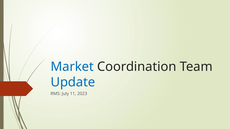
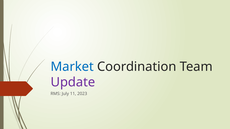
Update colour: blue -> purple (73, 82)
